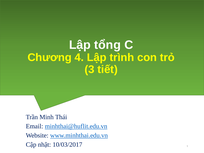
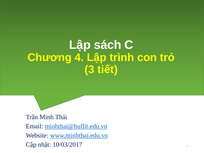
tổng: tổng -> sách (108, 45)
